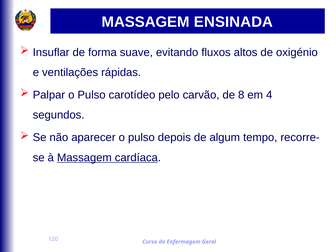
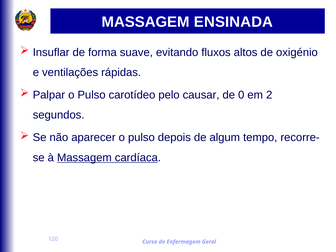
carvão: carvão -> causar (201, 95)
8: 8 -> 0 (241, 95)
4: 4 -> 2 (269, 95)
